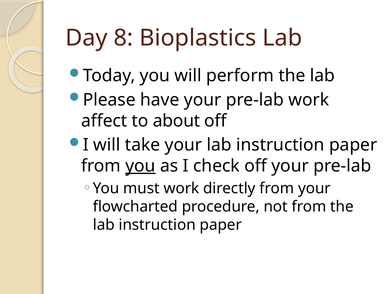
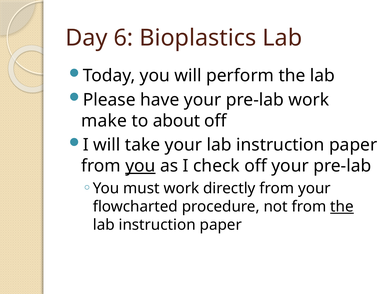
8: 8 -> 6 (123, 38)
affect: affect -> make (104, 121)
the underline: none -> present (342, 207)
